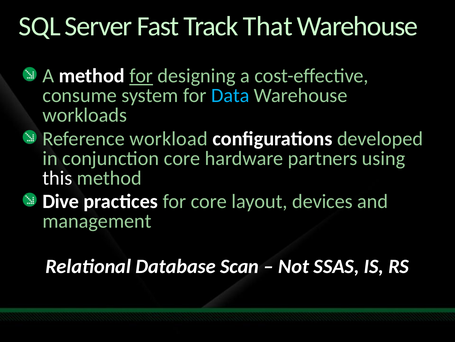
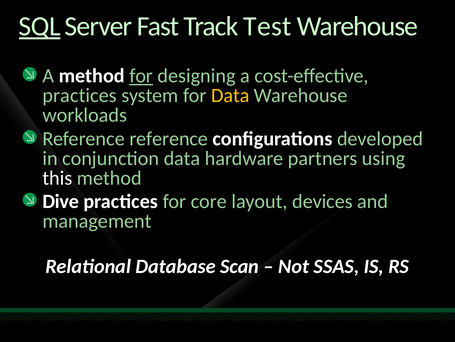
SQL underline: none -> present (40, 26)
That: That -> Test (267, 26)
consume: consume -> practices (80, 95)
Data colour: light blue -> yellow (230, 95)
Reference workload: workload -> reference (169, 138)
conjunction core: core -> data (182, 158)
